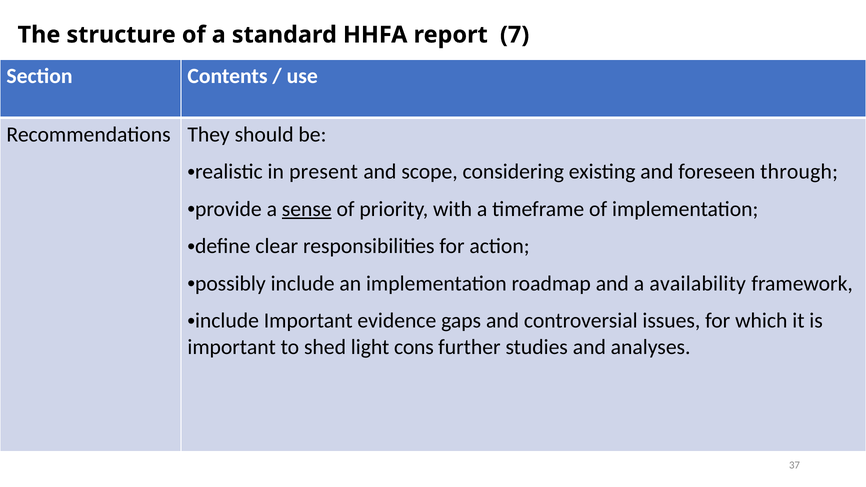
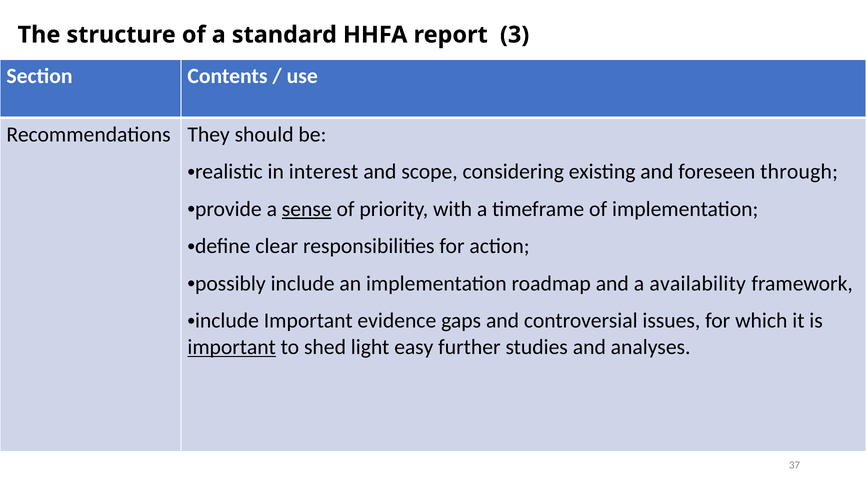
7: 7 -> 3 (515, 35)
present: present -> interest (324, 172)
important underline: none -> present (232, 347)
cons: cons -> easy (414, 347)
